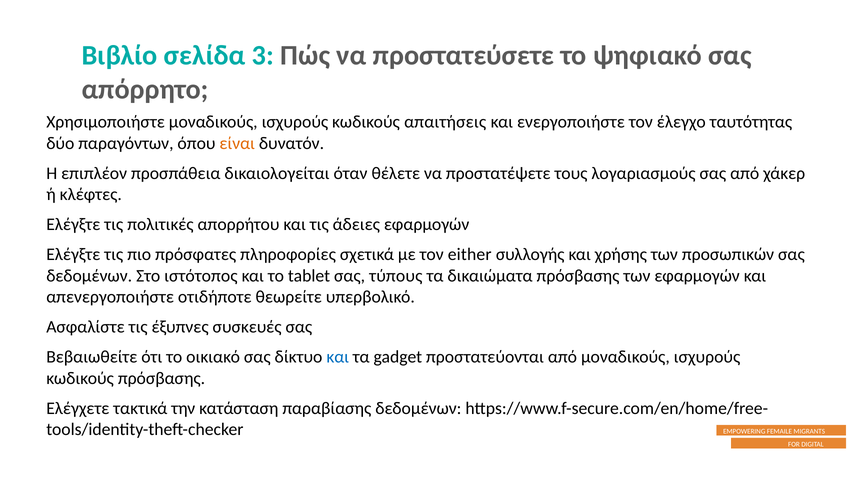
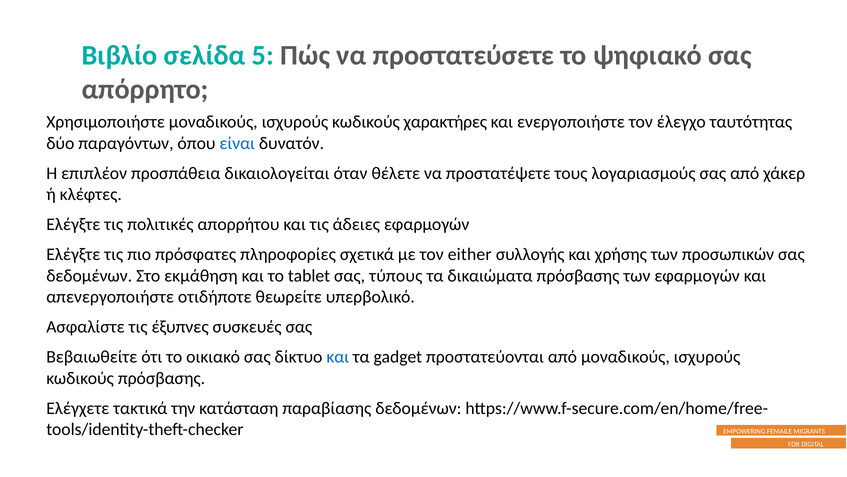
3: 3 -> 5 (263, 56)
απαιτήσεις: απαιτήσεις -> χαρακτήρες (445, 122)
είναι colour: orange -> blue (237, 143)
ιστότοπος: ιστότοπος -> εκμάθηση (201, 275)
